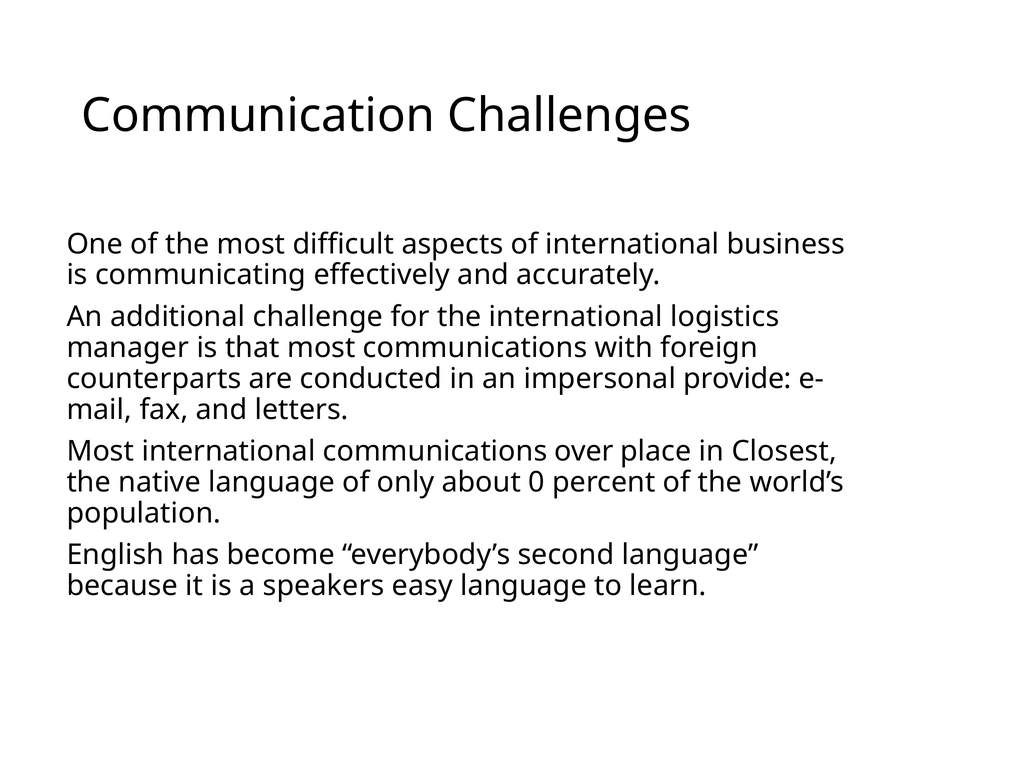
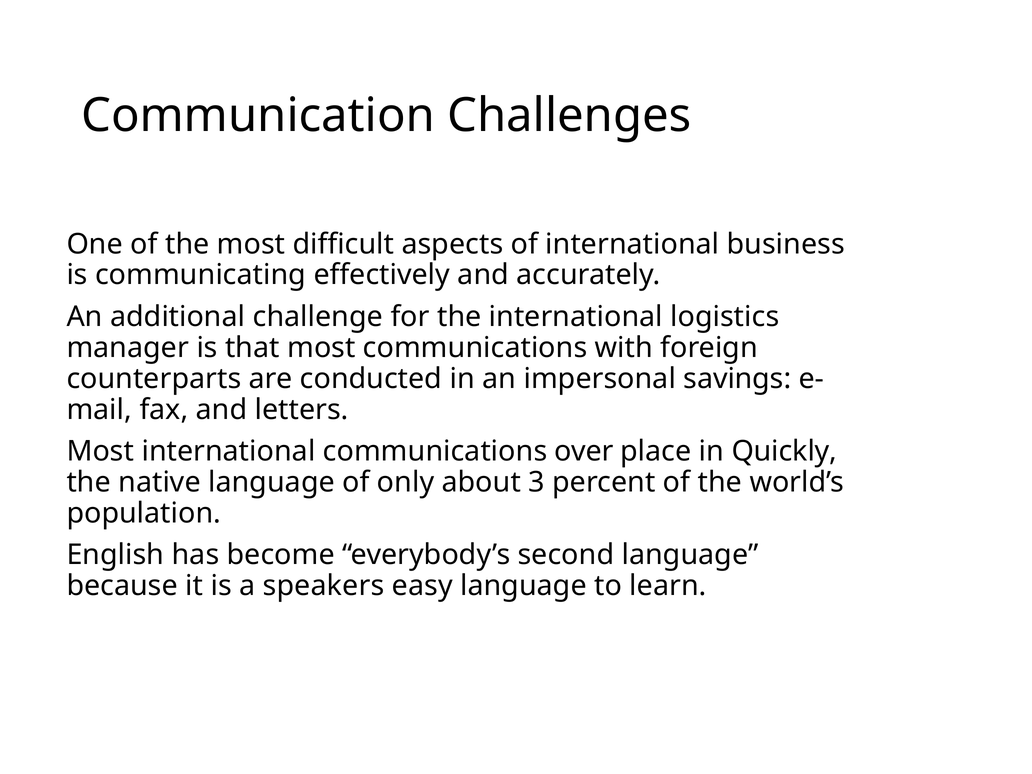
provide: provide -> savings (737, 379)
Closest: Closest -> Quickly (784, 451)
0: 0 -> 3 (537, 482)
